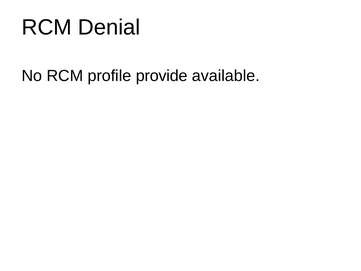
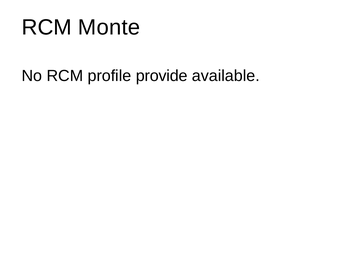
Denial: Denial -> Monte (109, 27)
